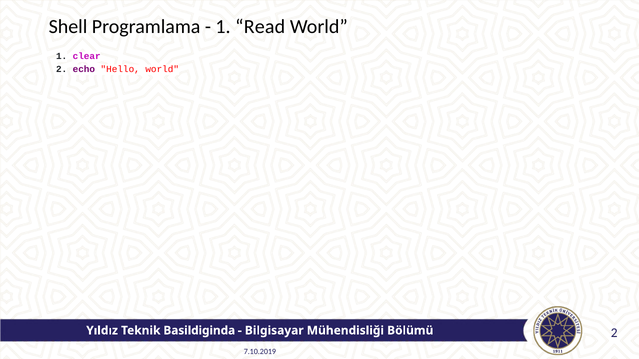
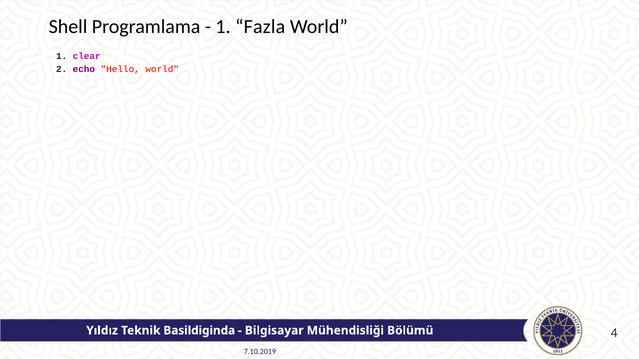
Read: Read -> Fazla (260, 27)
Bölümü 2: 2 -> 4 (614, 333)
